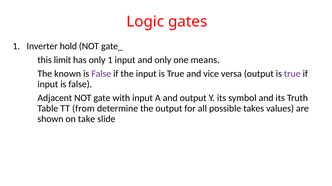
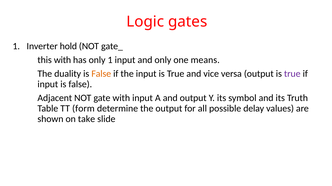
this limit: limit -> with (62, 60)
known: known -> duality (68, 74)
False colour: purple -> orange (101, 74)
from: from -> form (83, 109)
takes: takes -> delay (254, 109)
